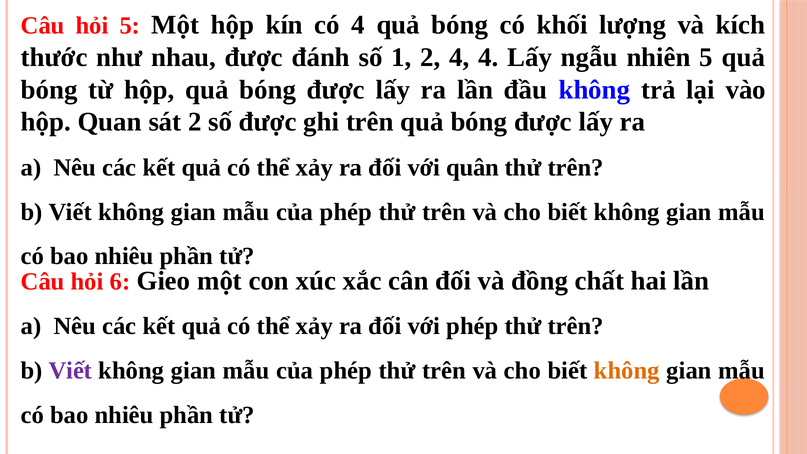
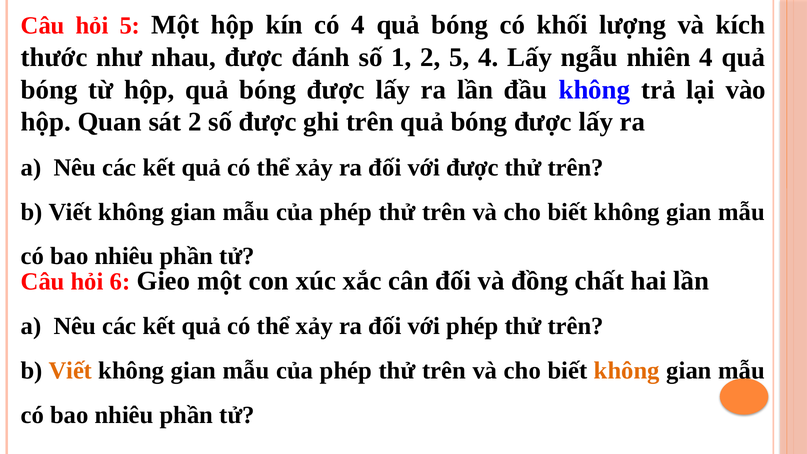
2 4: 4 -> 5 (459, 57)
nhiên 5: 5 -> 4 (706, 57)
với quân: quân -> được (473, 167)
Viết colour: purple -> orange (70, 371)
